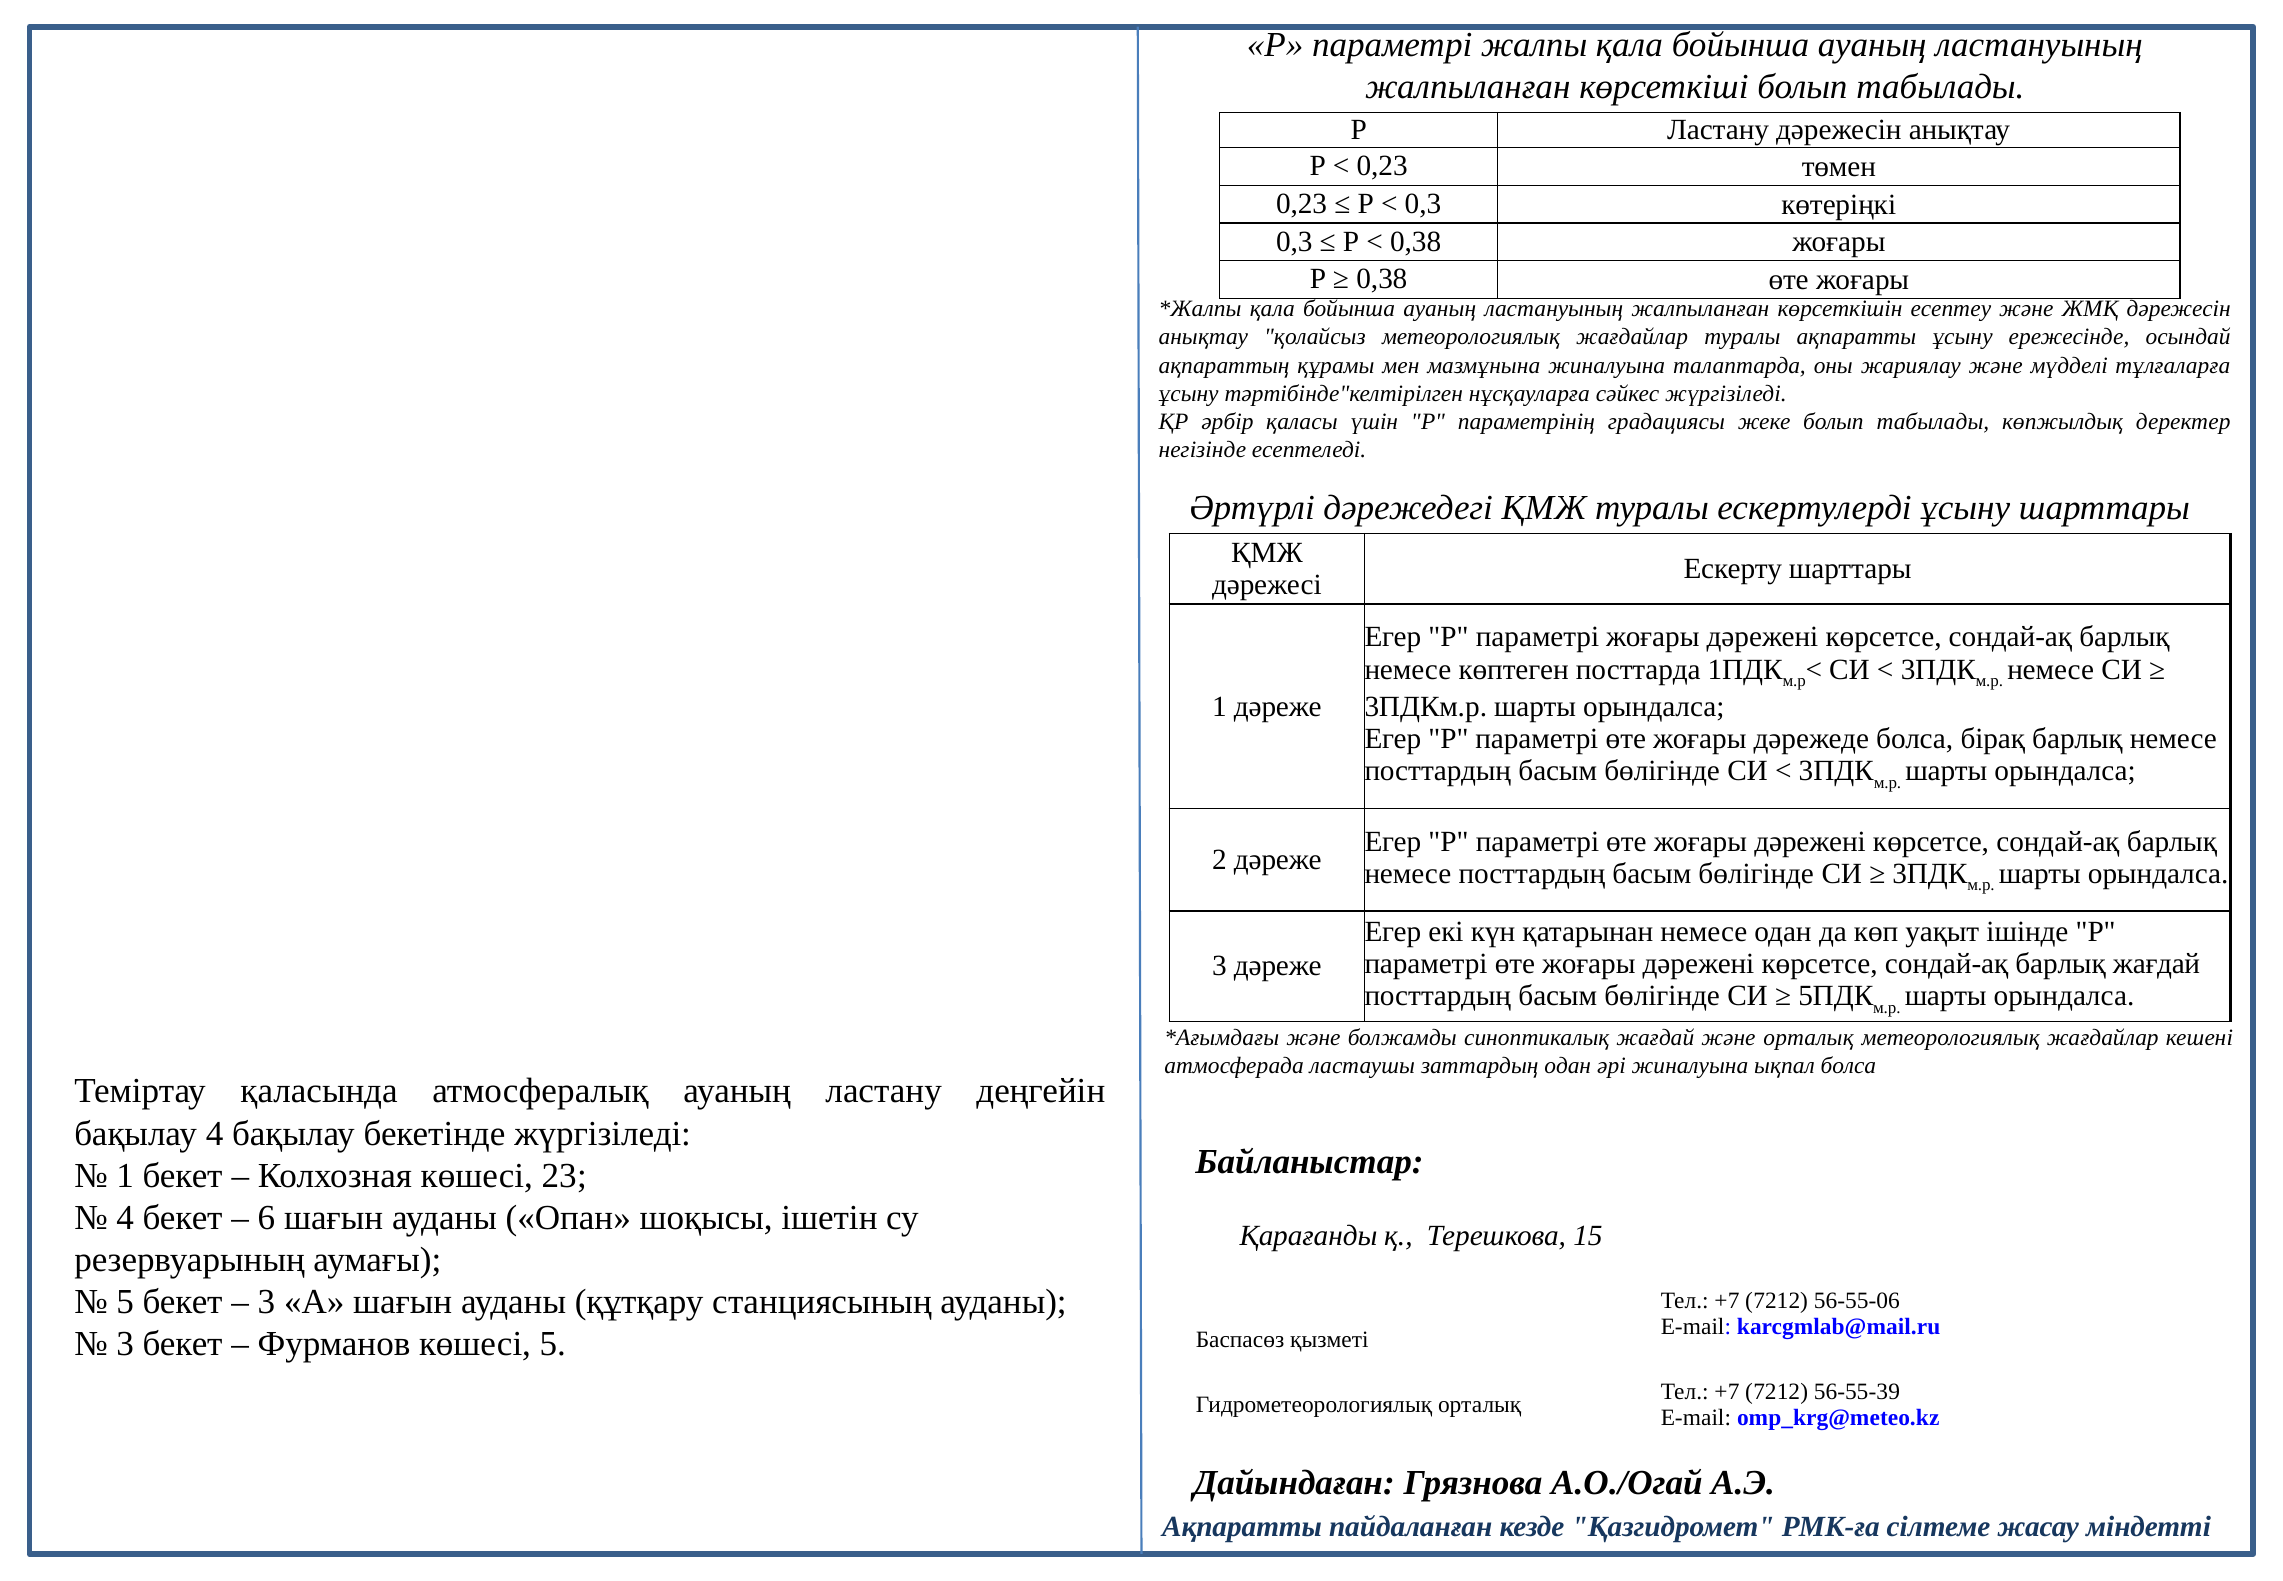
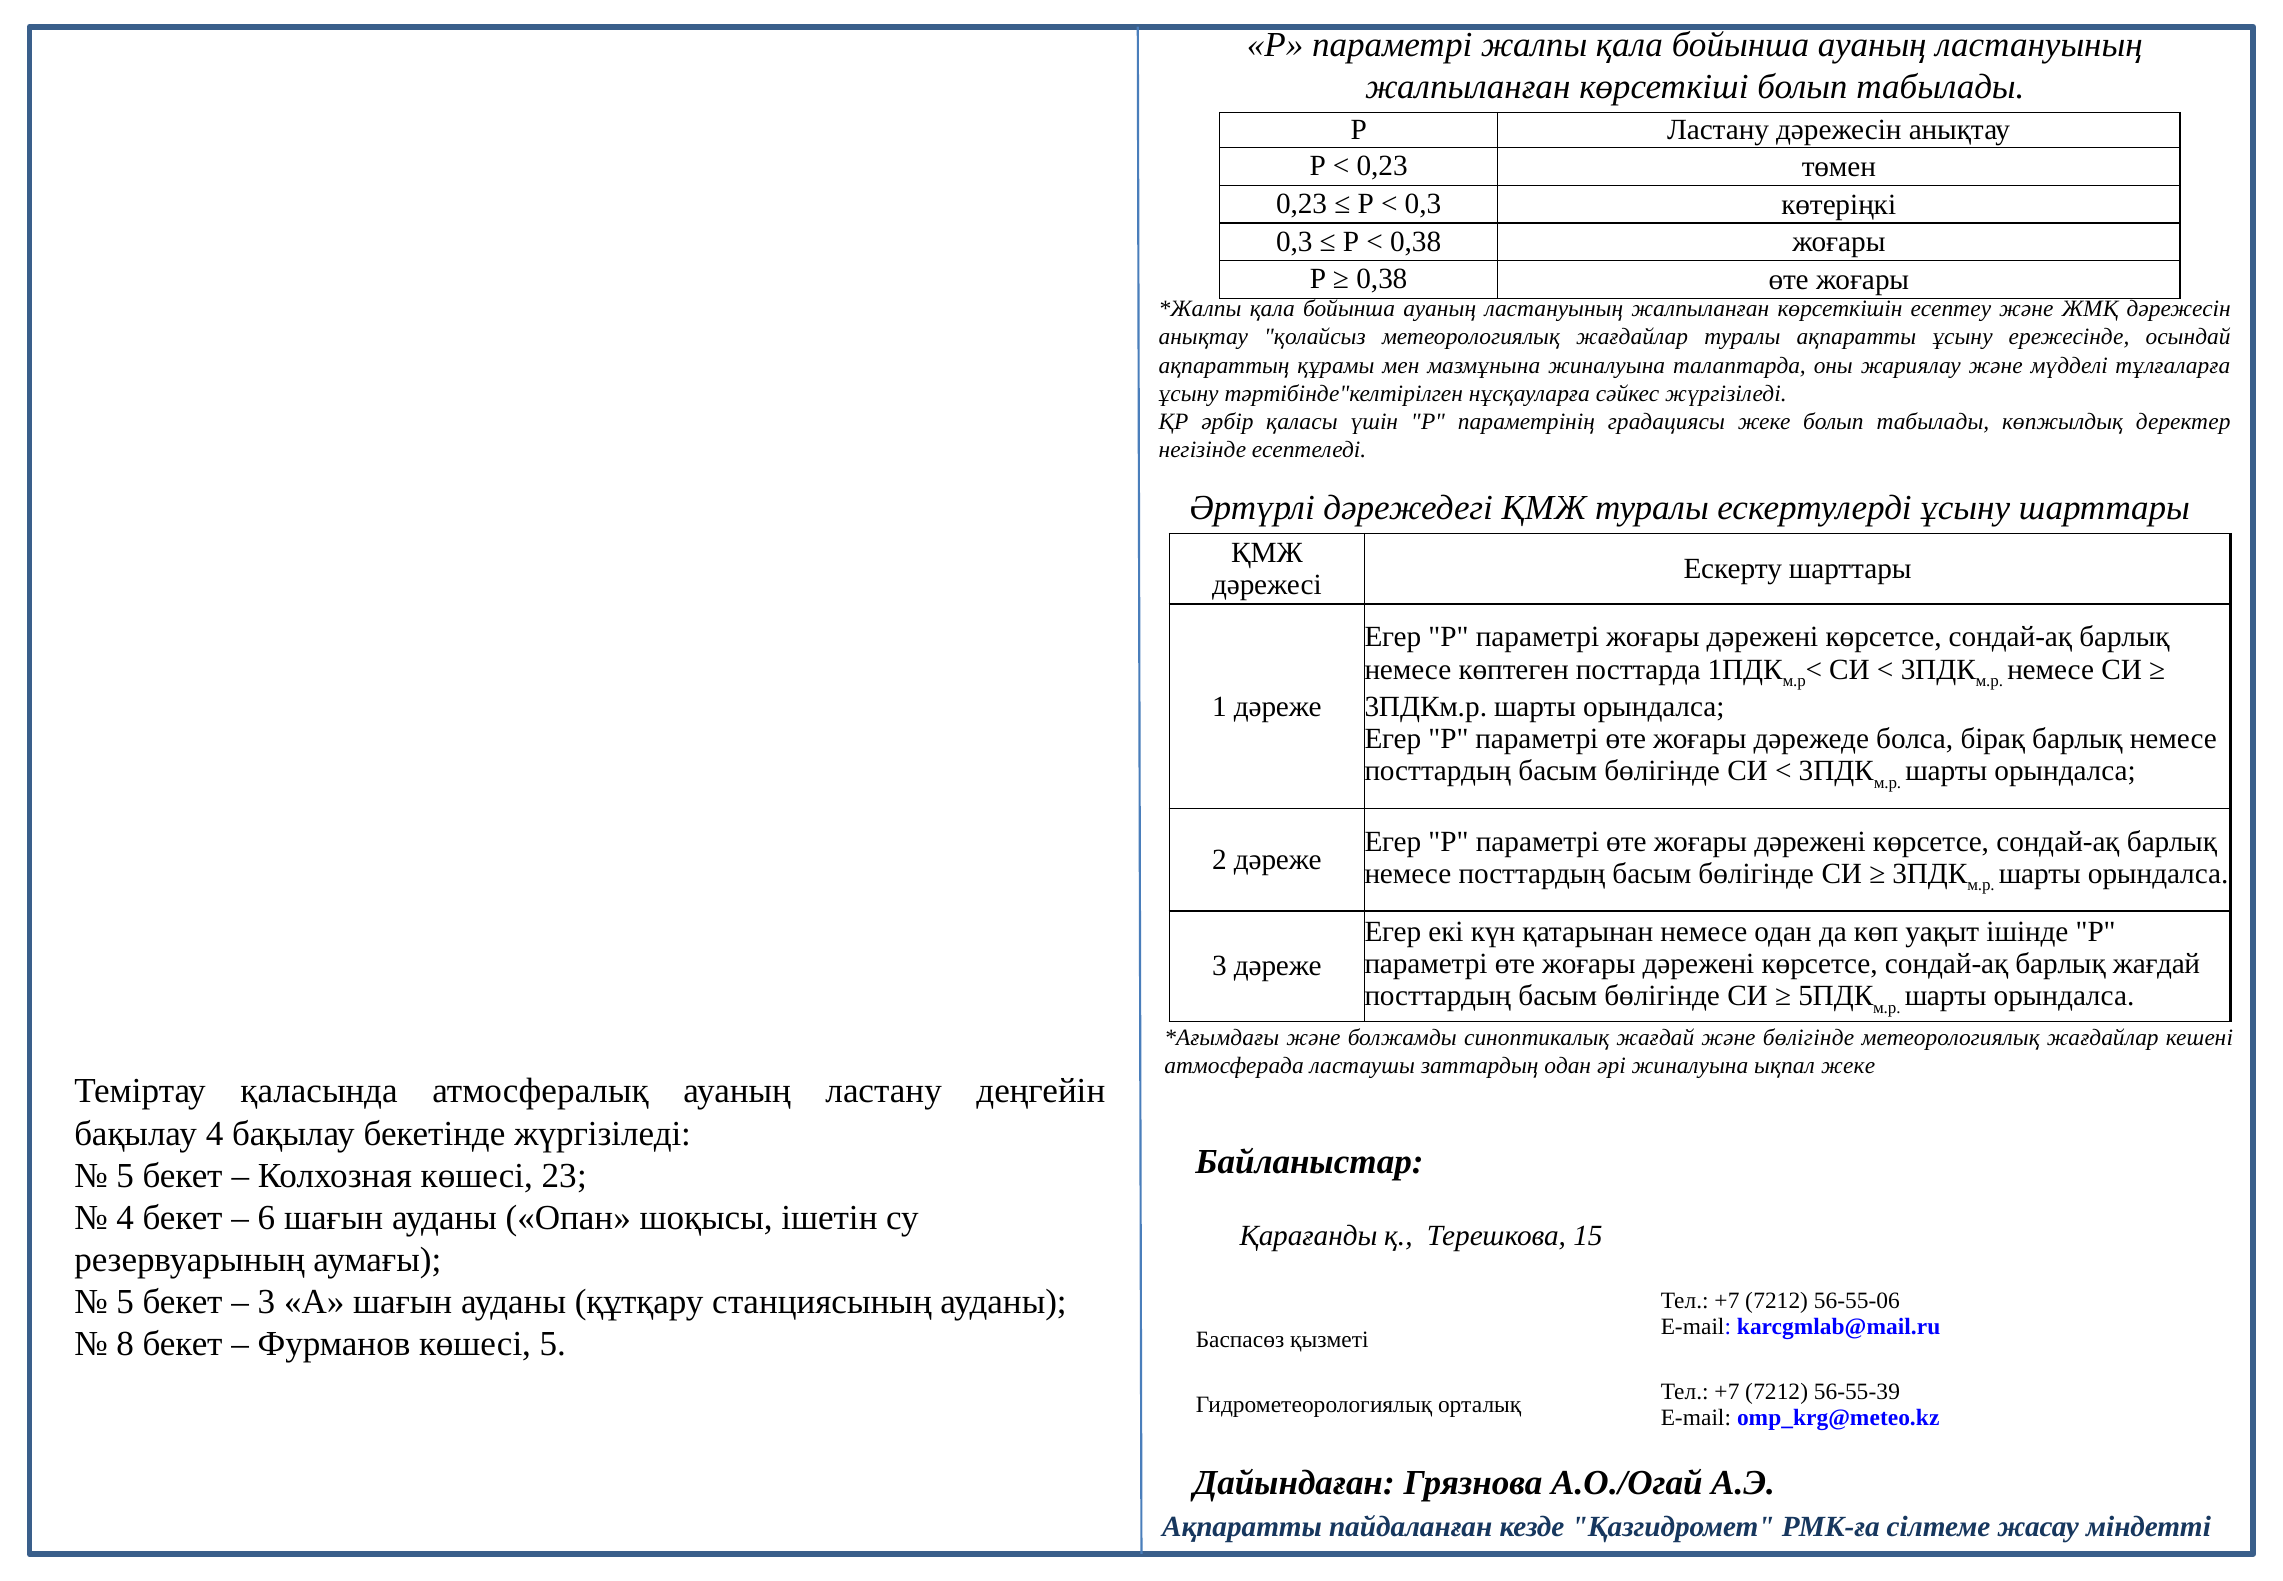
және орталық: орталық -> бөлігінде (1809, 1037)
ықпал болса: болса -> жеке (1848, 1066)
1: 1 -> 5 (125, 1175)
3: 3 -> 8 (125, 1344)
